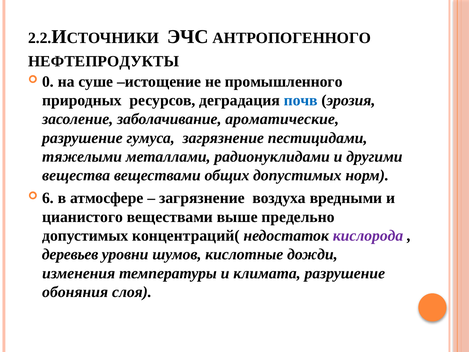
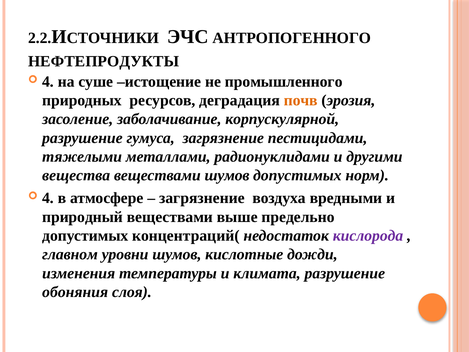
0: 0 -> 4 (48, 82)
почв colour: blue -> orange (301, 100)
ароматические: ароматические -> корпускулярной (282, 119)
веществами общих: общих -> шумов (227, 175)
6: 6 -> 4 (48, 198)
цианистого: цианистого -> природный (83, 217)
деревьев: деревьев -> главном (70, 254)
